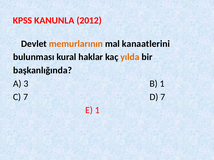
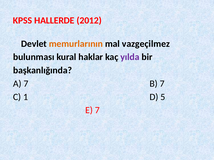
KANUNLA: KANUNLA -> HALLERDE (54, 20)
kanaatlerini: kanaatlerini -> vazgeçilmez (146, 44)
yılda colour: orange -> purple (130, 57)
A 3: 3 -> 7 (26, 84)
B 1: 1 -> 7 (162, 84)
C 7: 7 -> 1 (26, 97)
D 7: 7 -> 5 (163, 97)
E 1: 1 -> 7 (97, 111)
